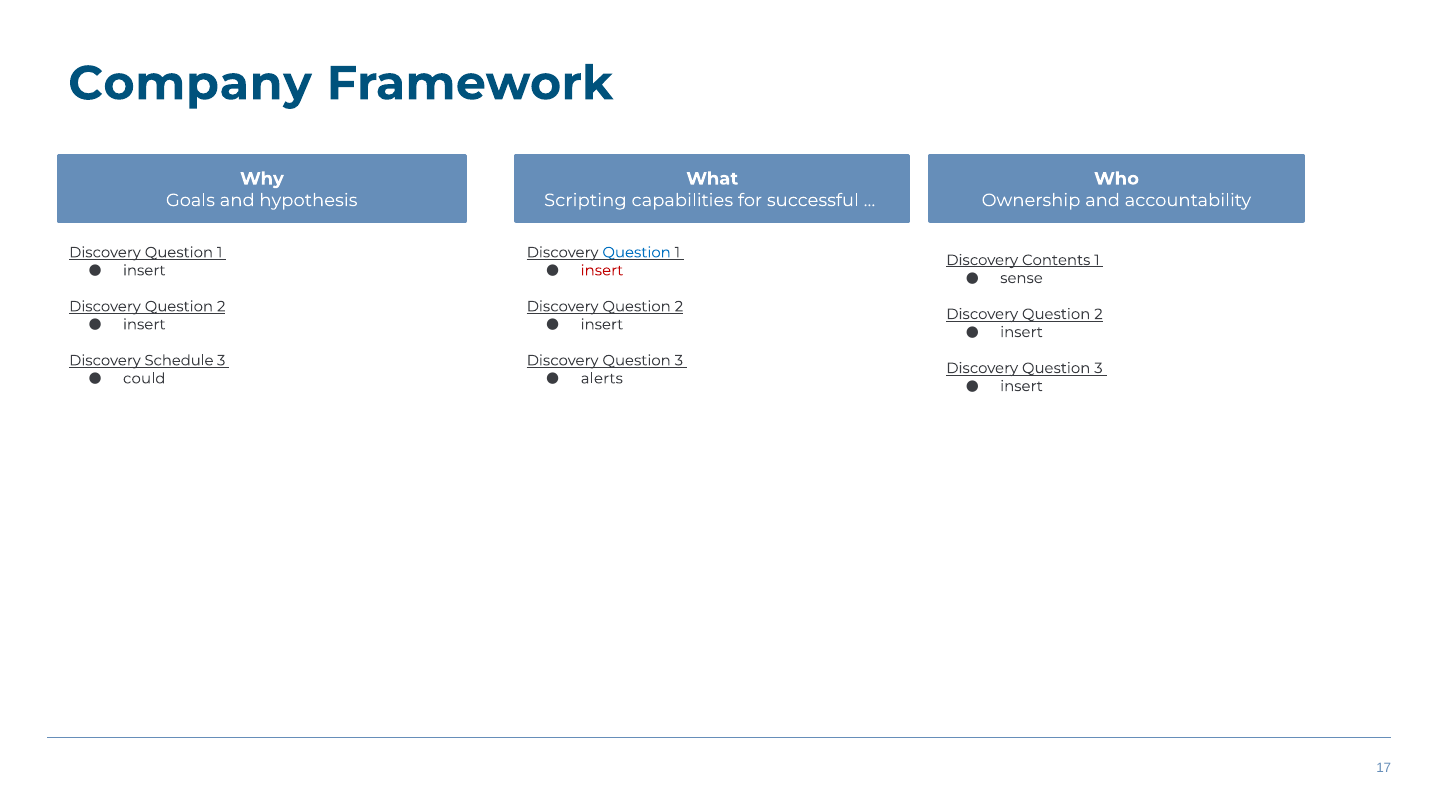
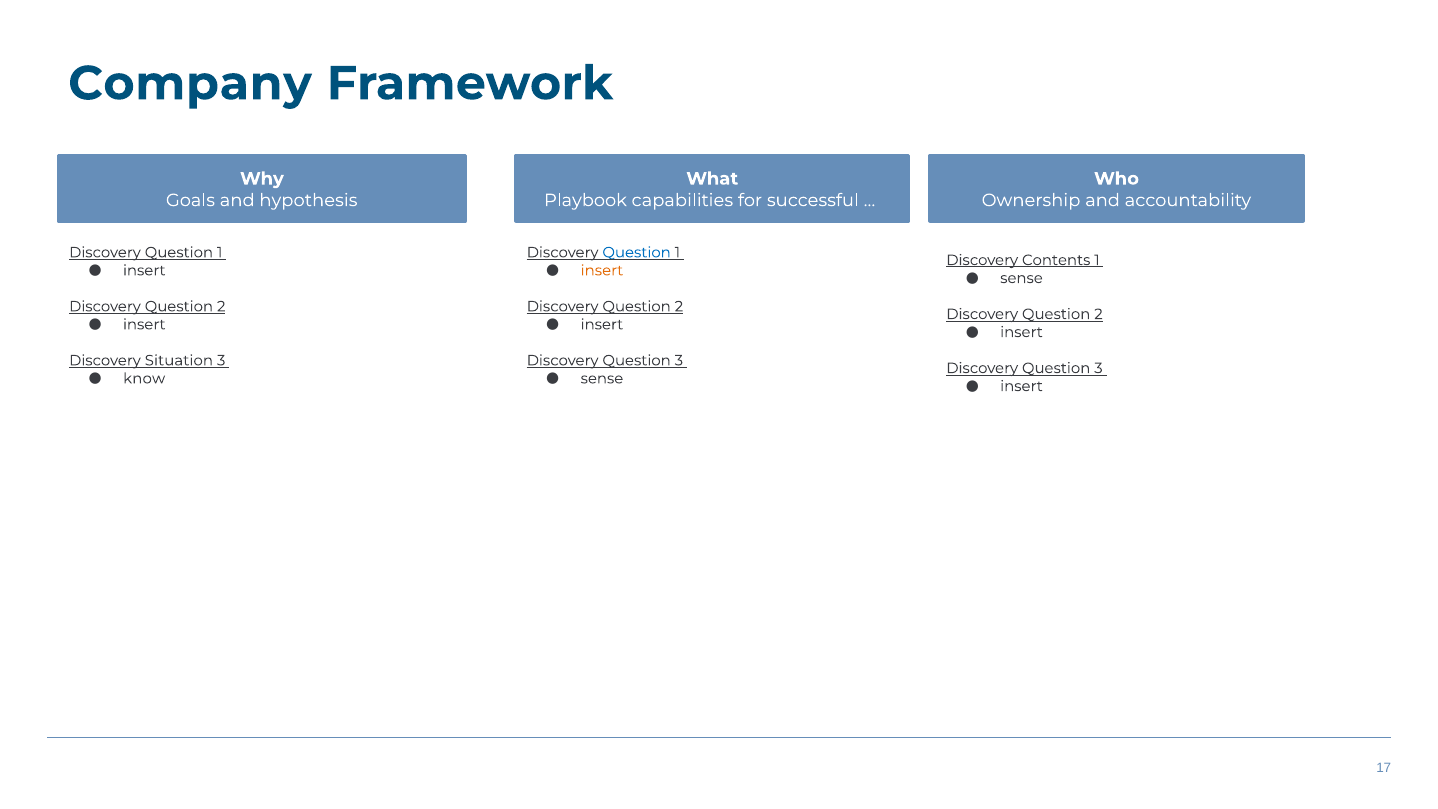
Scripting: Scripting -> Playbook (585, 200)
insert colour: red -> orange (602, 270)
Schedule: Schedule -> Situation (179, 360)
could: could -> know (144, 378)
alerts: alerts -> sense (602, 378)
